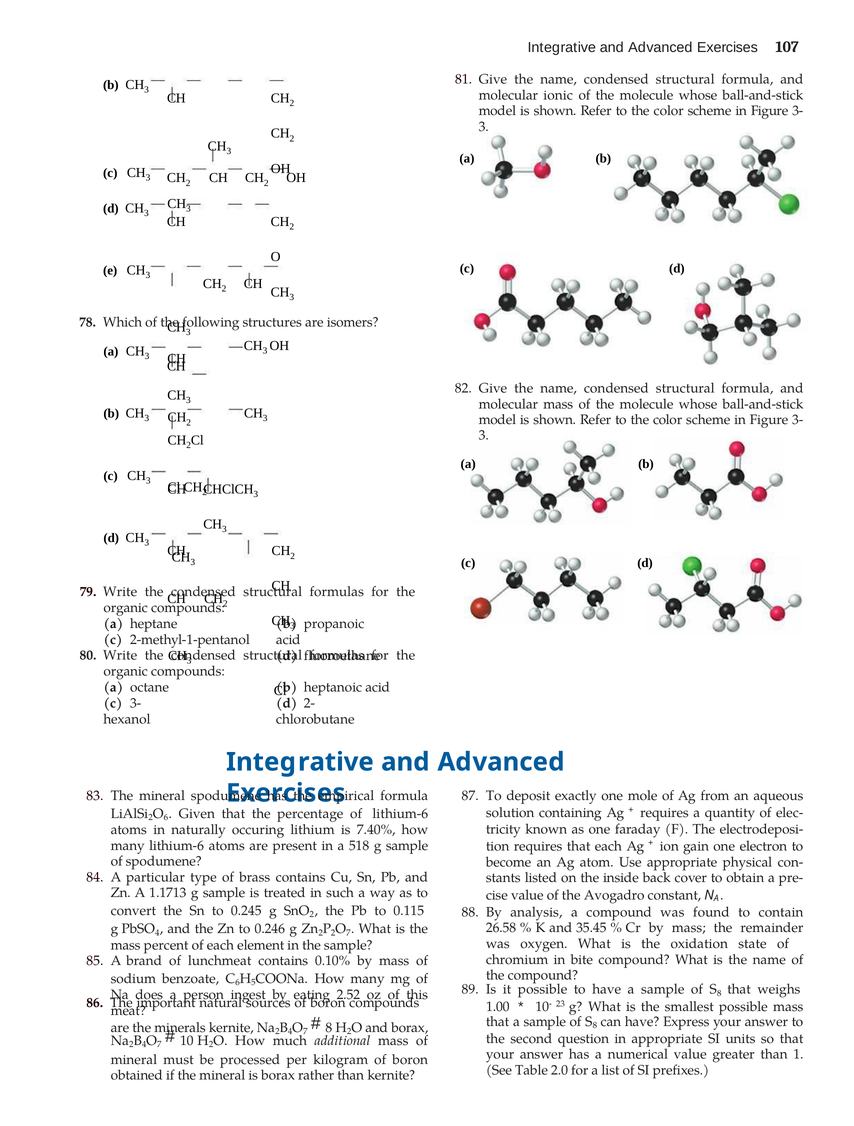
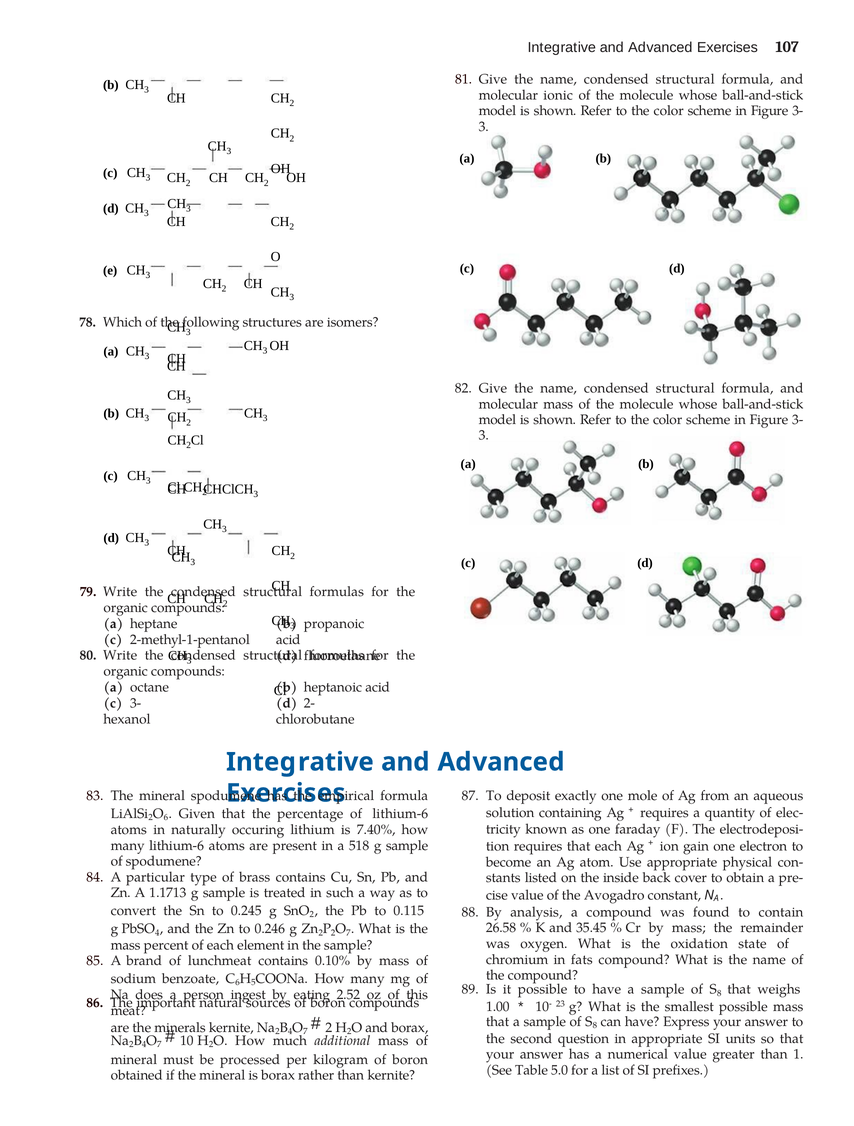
bite: bite -> fats (582, 959)
8: 8 -> 2 (329, 1027)
2.0: 2.0 -> 5.0 (559, 1070)
